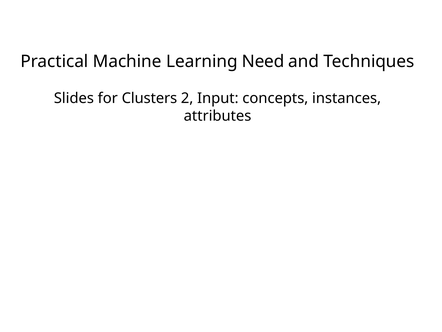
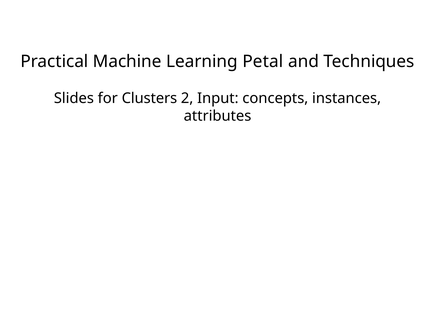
Need: Need -> Petal (263, 62)
